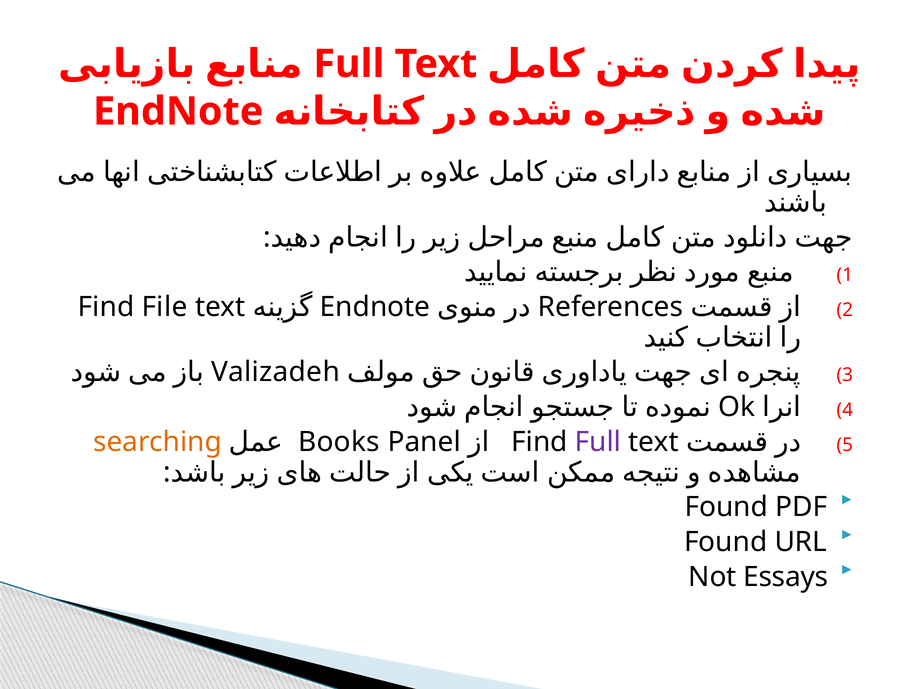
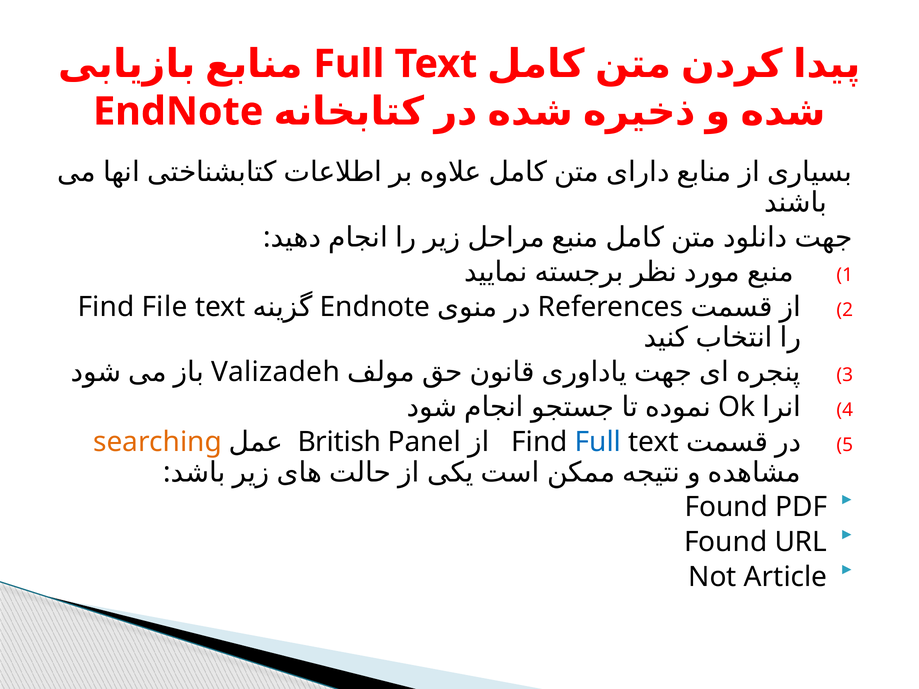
Books: Books -> British (339, 442)
Full colour: purple -> blue (598, 442)
Essays: Essays -> Article (786, 577)
